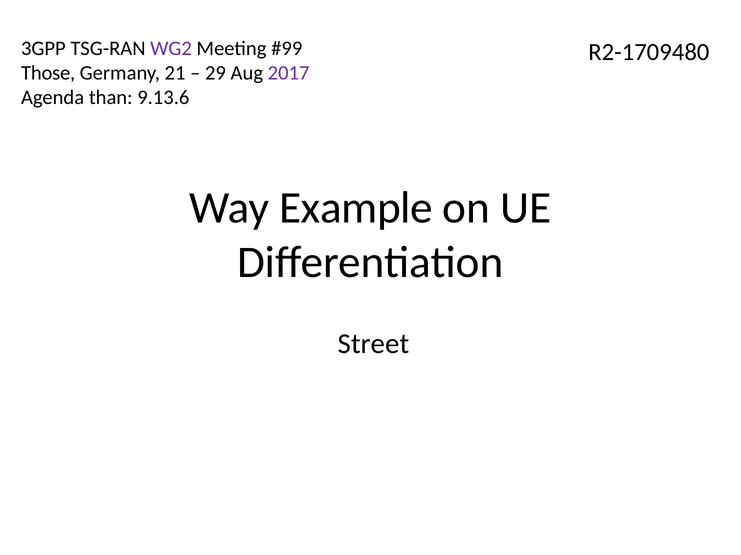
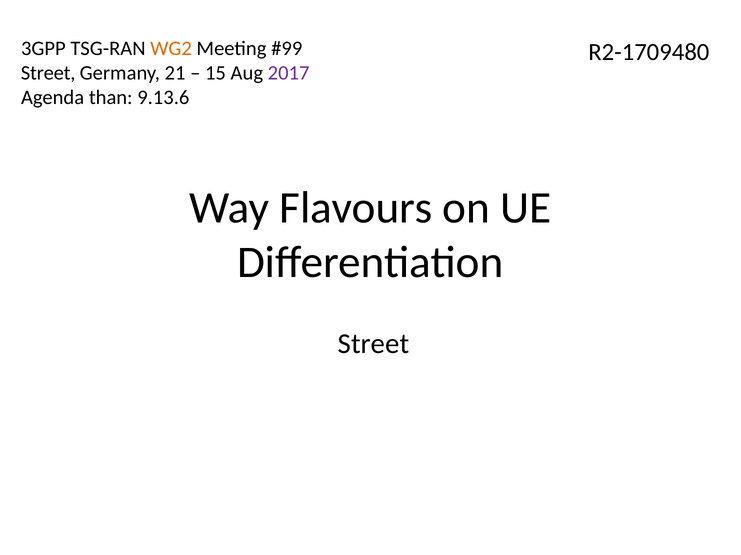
WG2 colour: purple -> orange (171, 48)
Those: Those -> Street (48, 73)
29: 29 -> 15 (215, 73)
Example: Example -> Flavours (356, 208)
